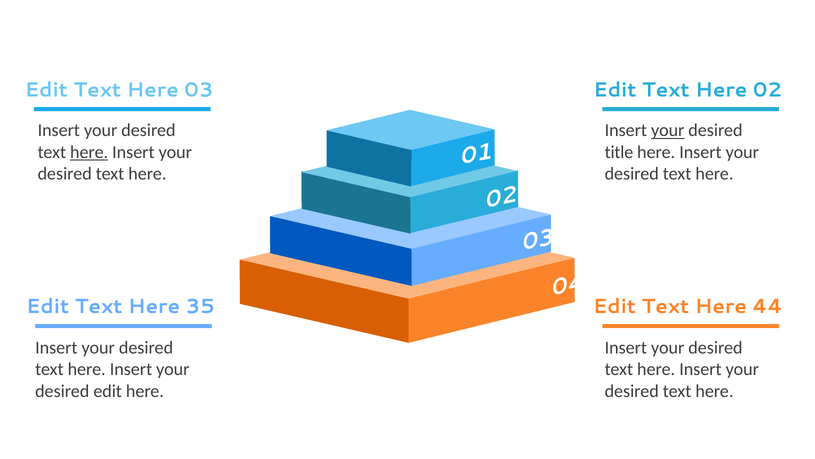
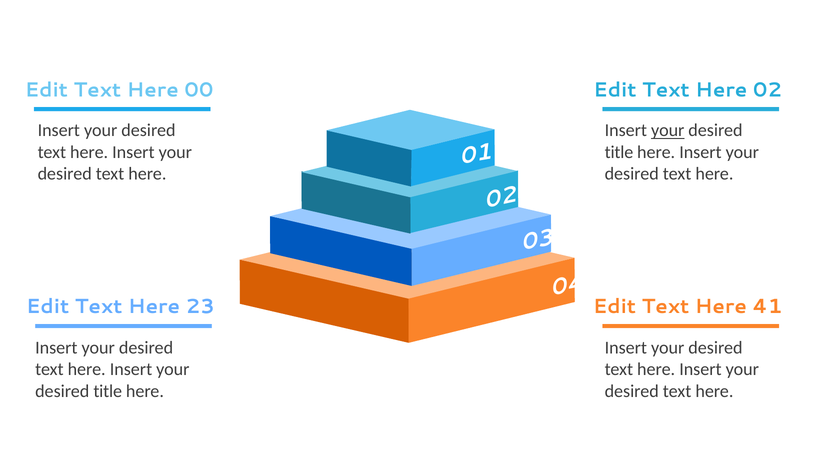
03: 03 -> 00 (199, 90)
here underline: present -> none (89, 152)
35: 35 -> 23 (200, 306)
44: 44 -> 41 (767, 306)
edit: edit -> title (108, 391)
